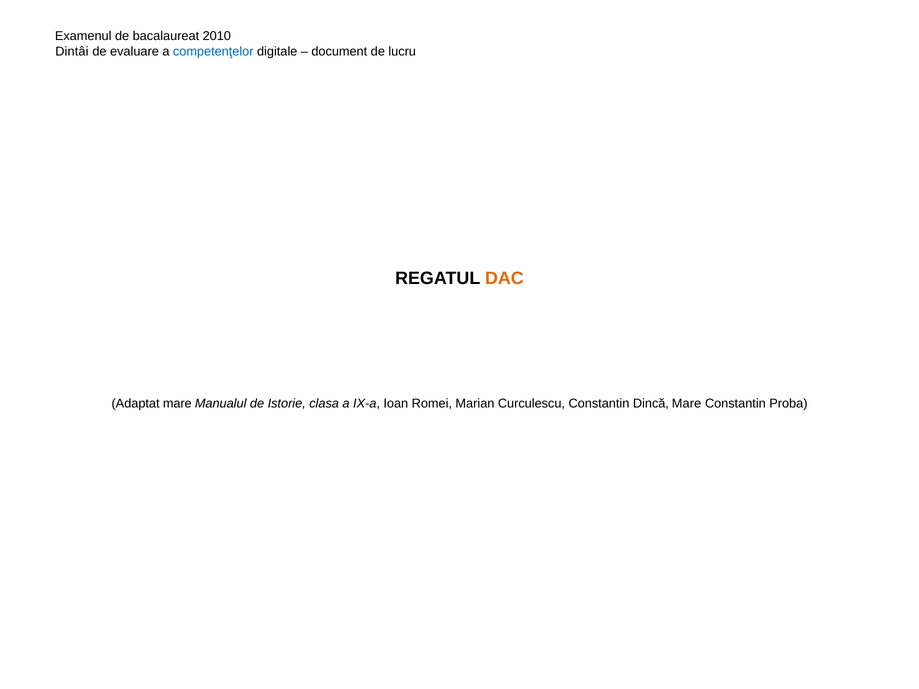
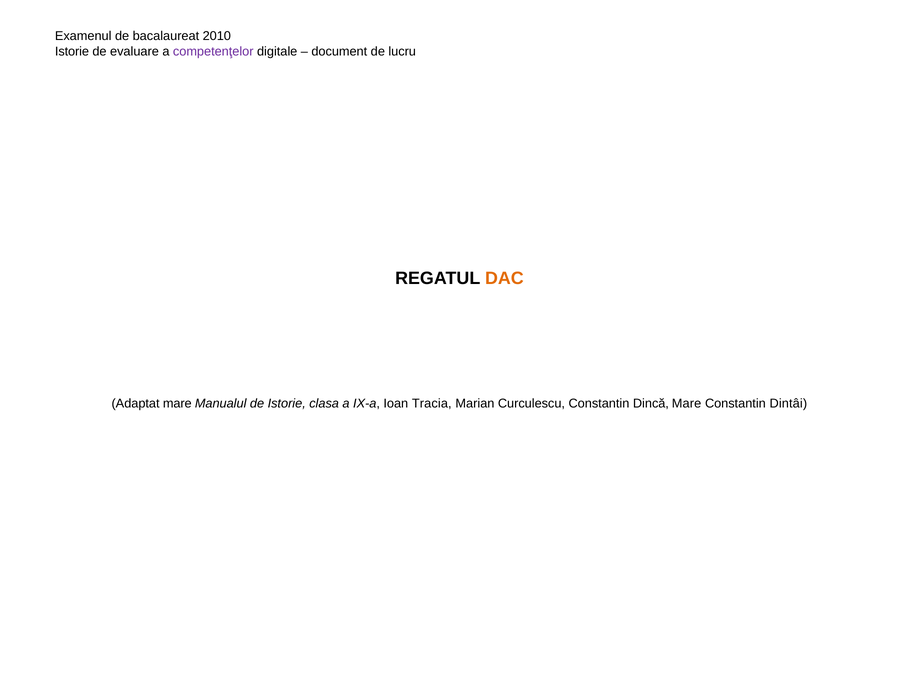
Dintâi: Dintâi -> Istorie (72, 51)
competenţelor colour: blue -> purple (213, 51)
Romei: Romei -> Tracia (432, 404)
Proba: Proba -> Dintâi (788, 404)
